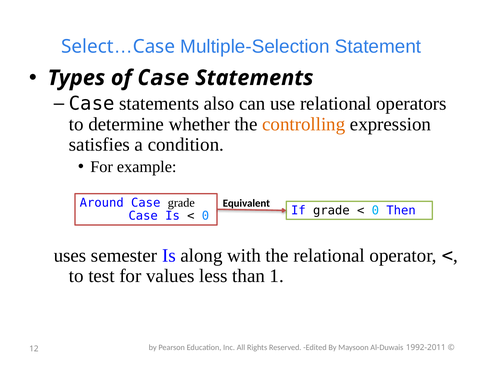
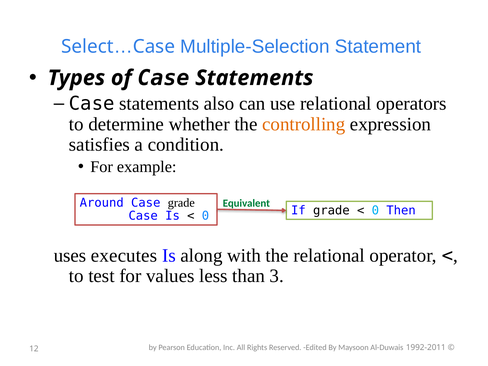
Equivalent colour: black -> green (246, 203)
semester: semester -> executes (124, 256)
1: 1 -> 3 (277, 276)
